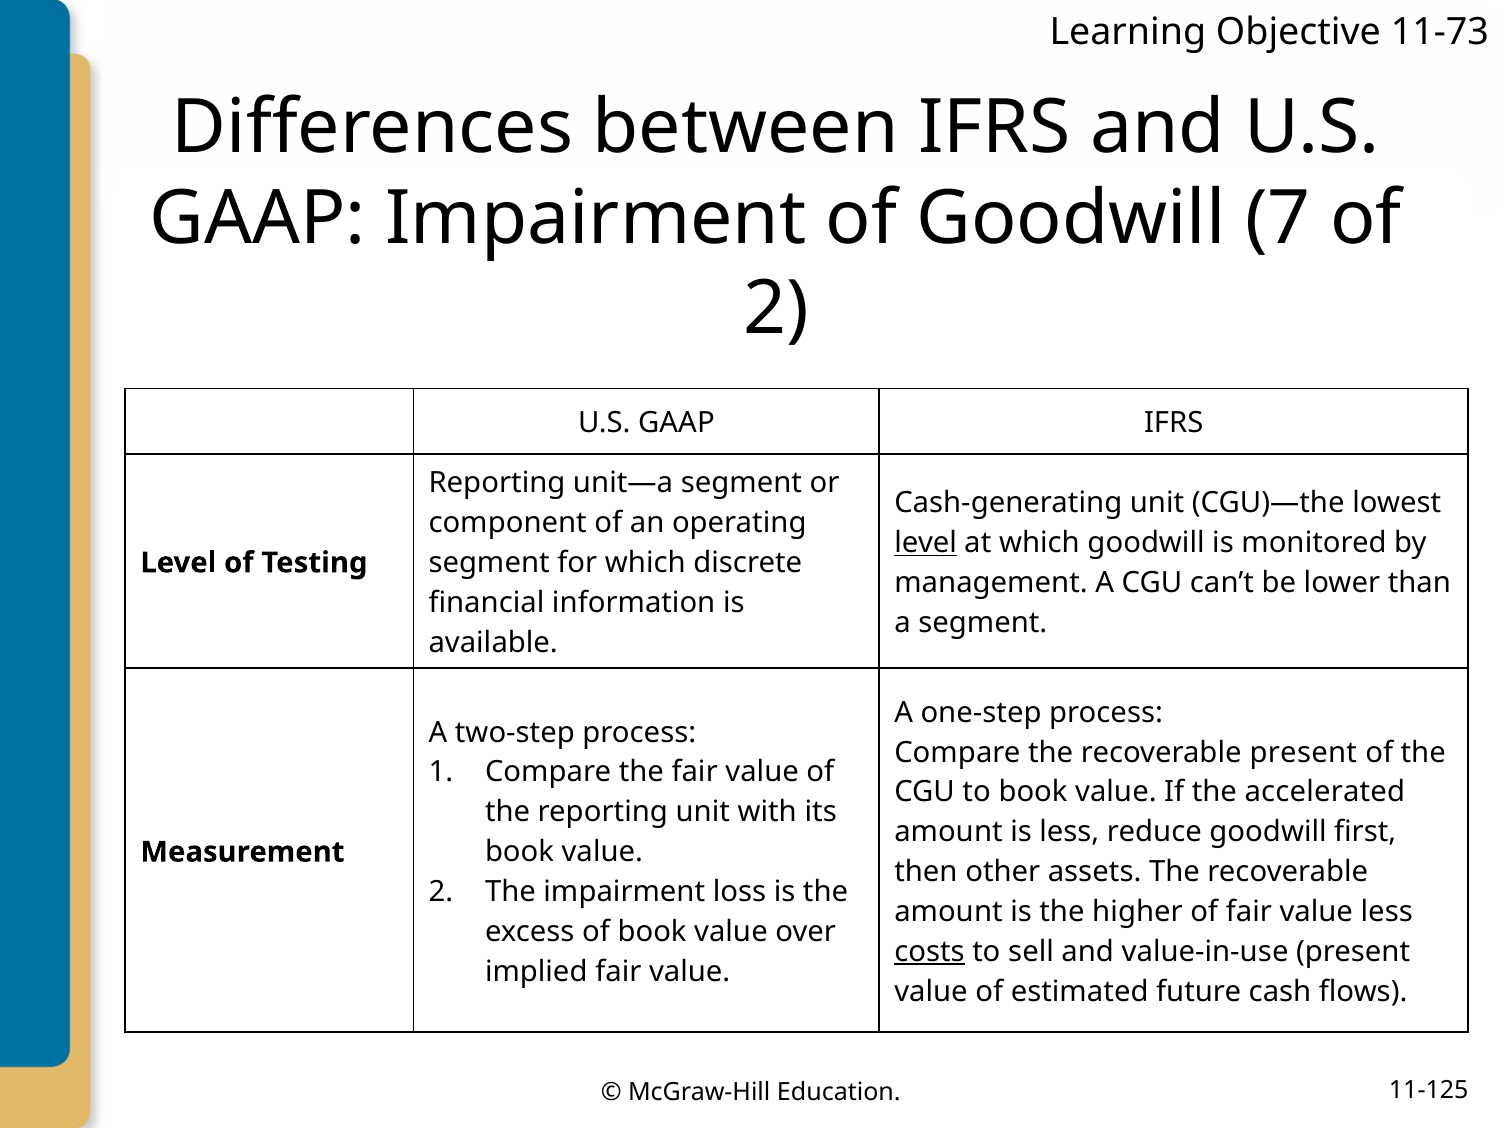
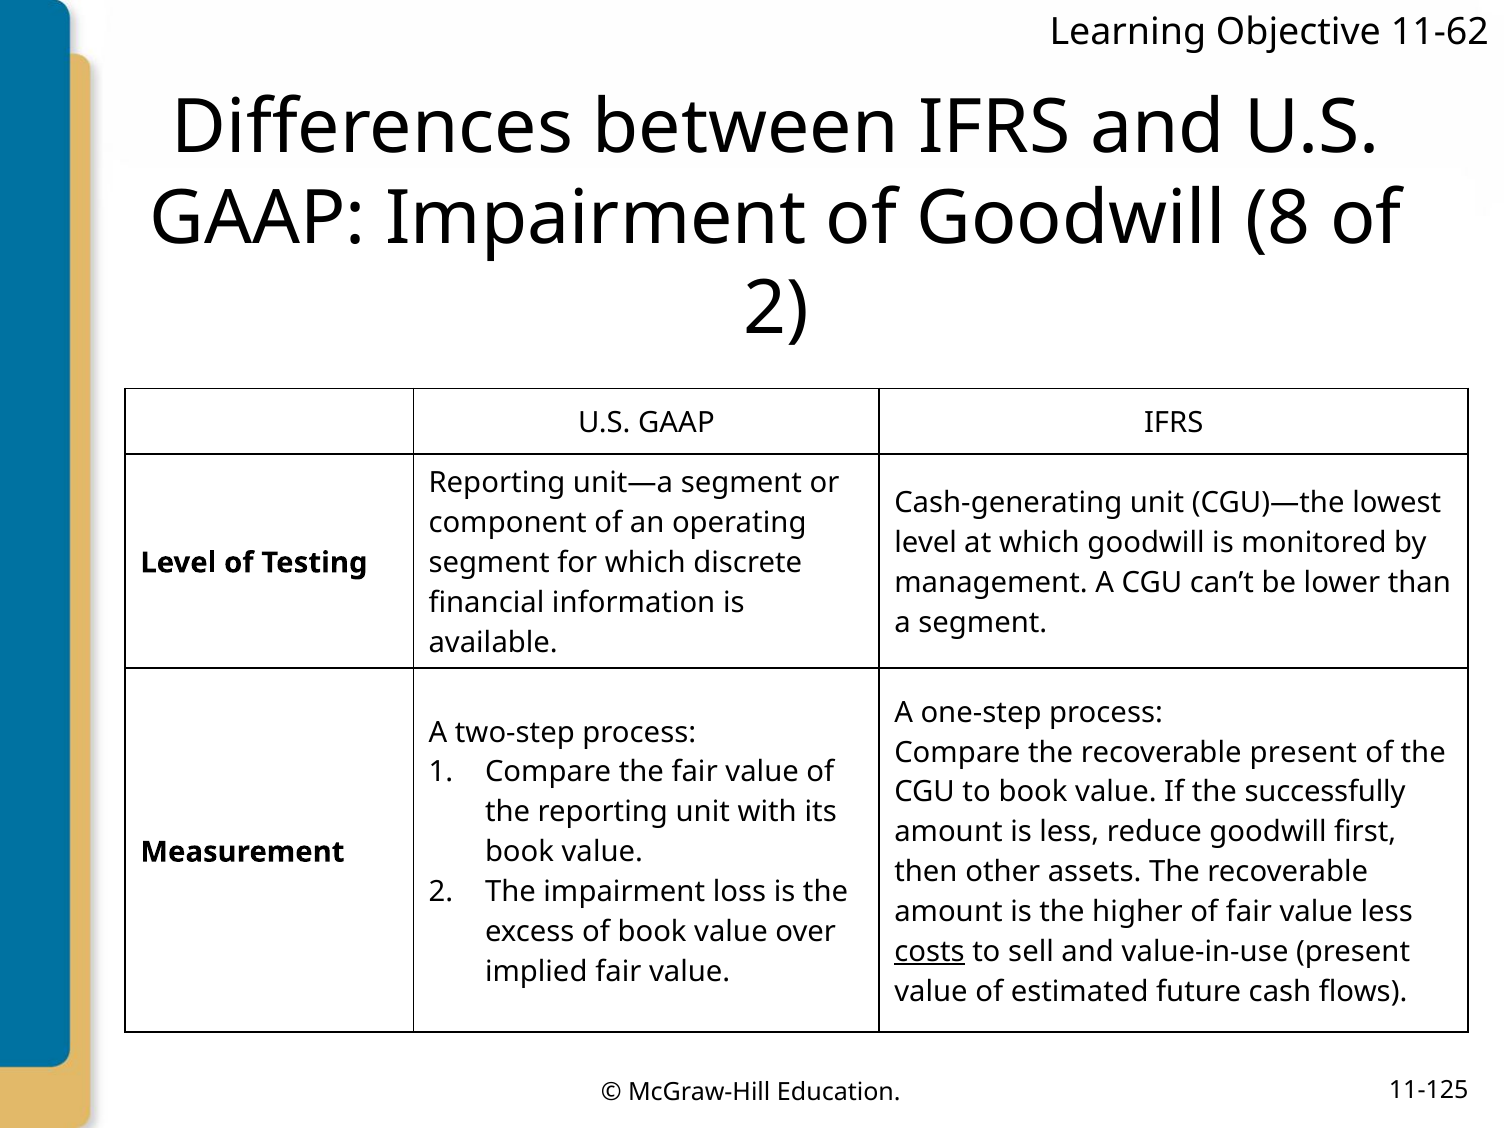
11-73: 11-73 -> 11-62 (1440, 32)
7: 7 -> 8 (1278, 218)
level underline: present -> none (926, 543)
accelerated: accelerated -> successfully (1325, 792)
